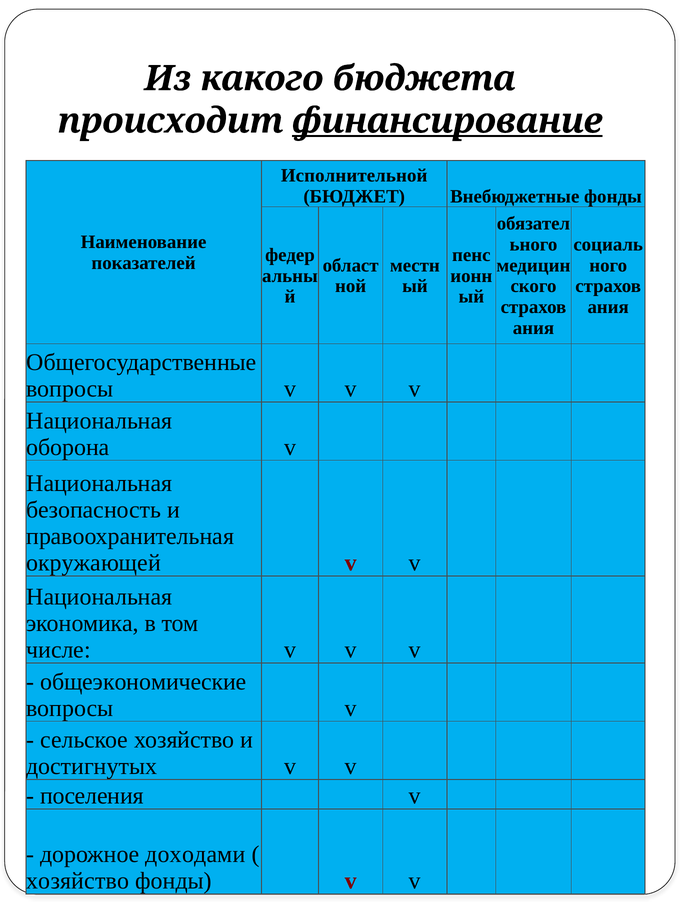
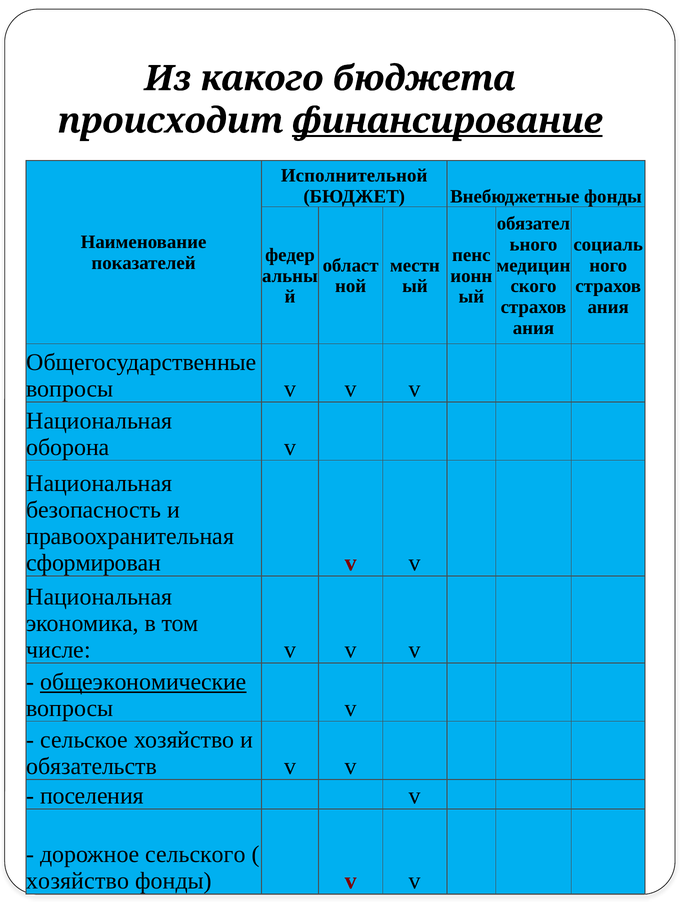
окружающей: окружающей -> сформирован (94, 563)
общеэкономические underline: none -> present (143, 681)
достигнутых: достигнутых -> обязательств (92, 766)
доходами: доходами -> сельского (196, 854)
